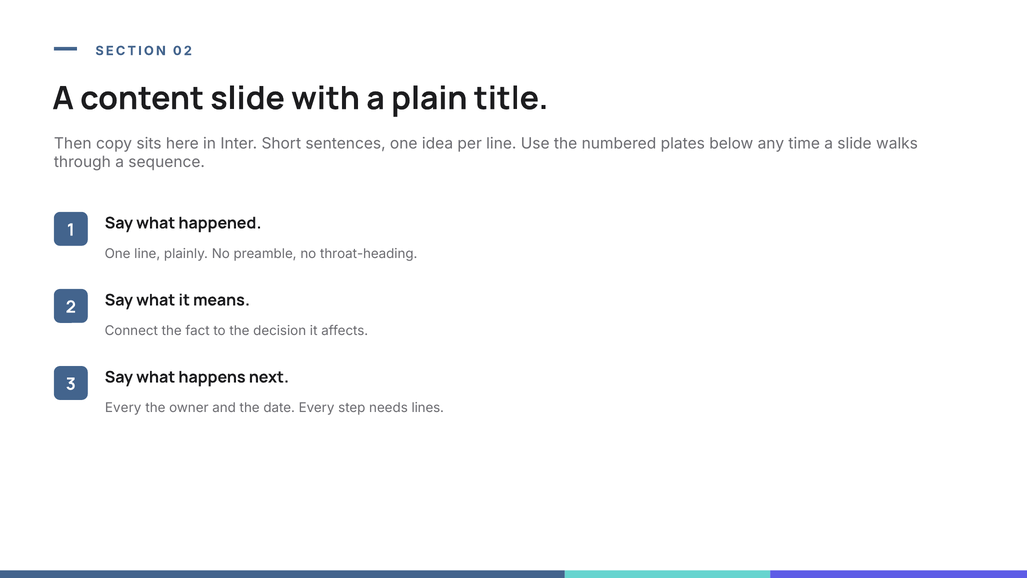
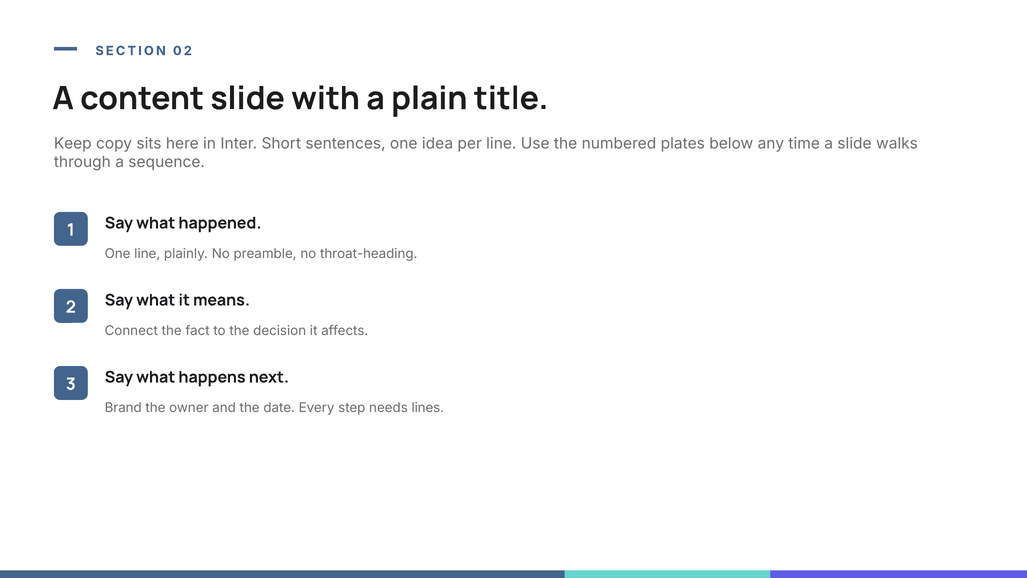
Then: Then -> Keep (73, 143)
Every: Every -> Brand (123, 408)
